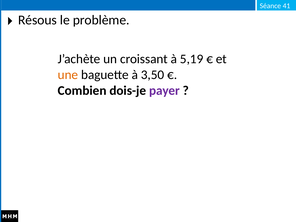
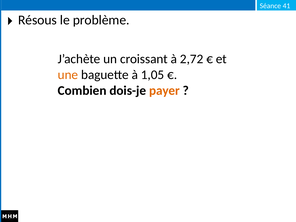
5,19: 5,19 -> 2,72 (192, 59)
3,50: 3,50 -> 1,05 (153, 75)
payer colour: purple -> orange (164, 91)
